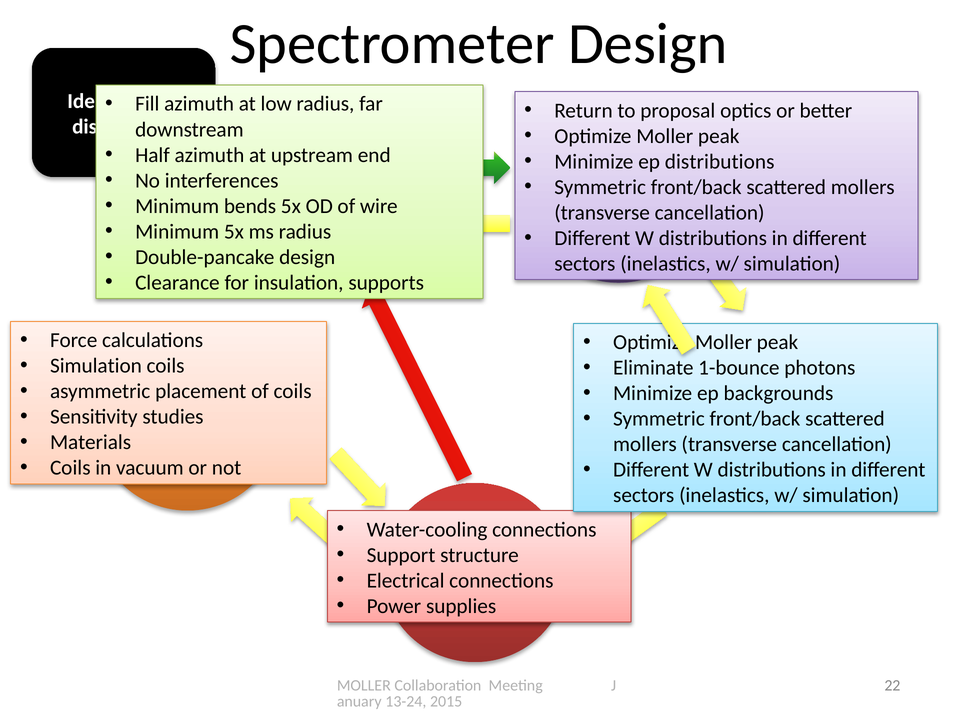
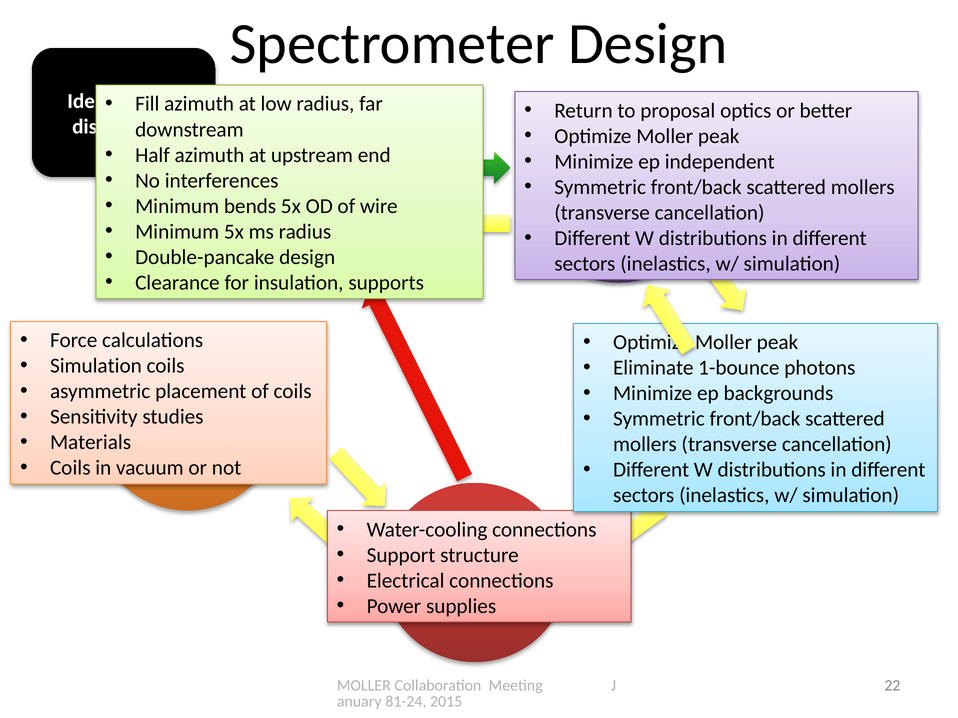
ep distributions: distributions -> independent (720, 162)
13-24: 13-24 -> 81-24 (406, 702)
